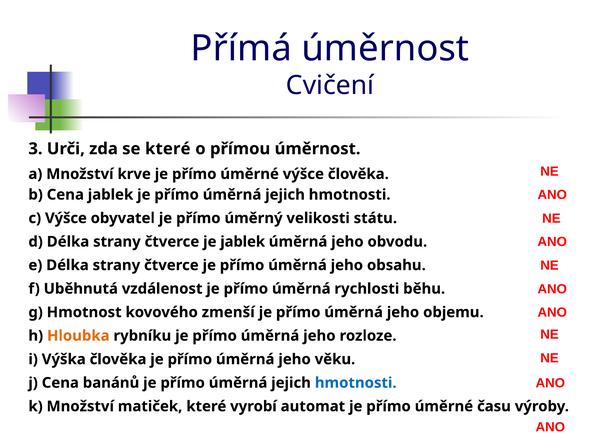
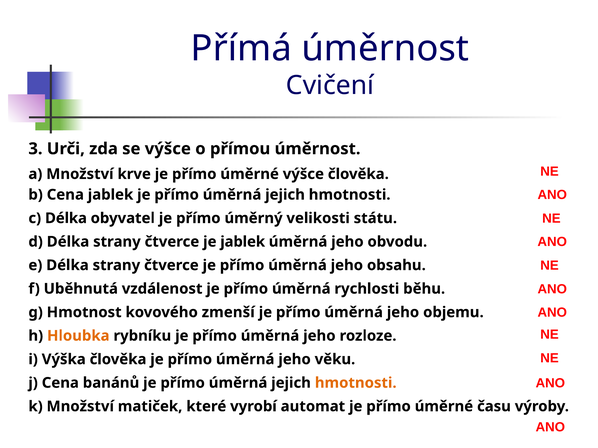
se které: které -> výšce (168, 149)
c Výšce: Výšce -> Délka (66, 218)
hmotnosti colour: blue -> orange (356, 383)
